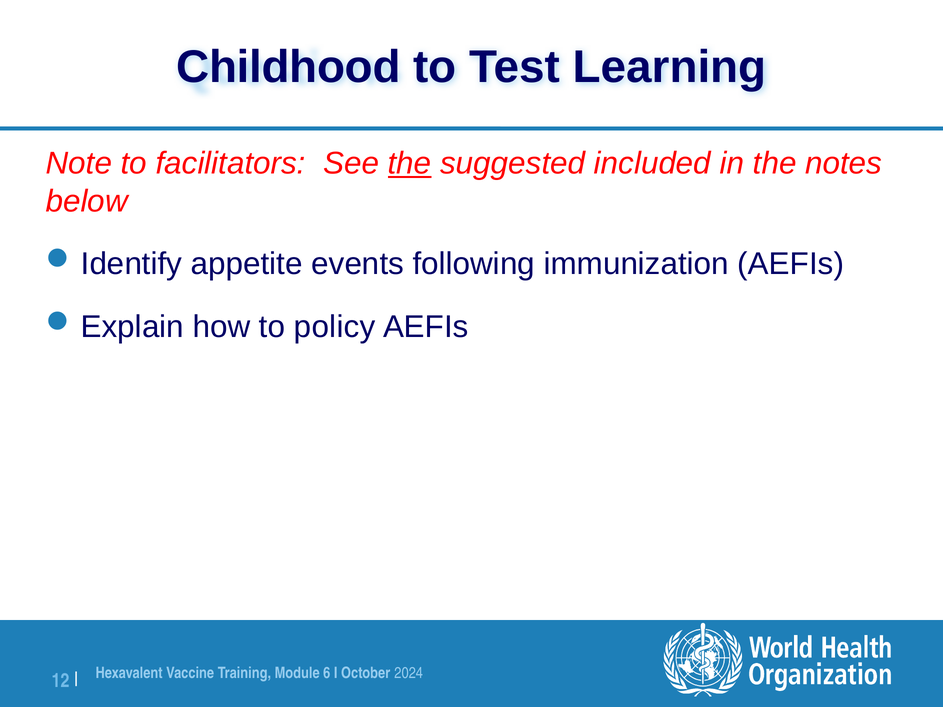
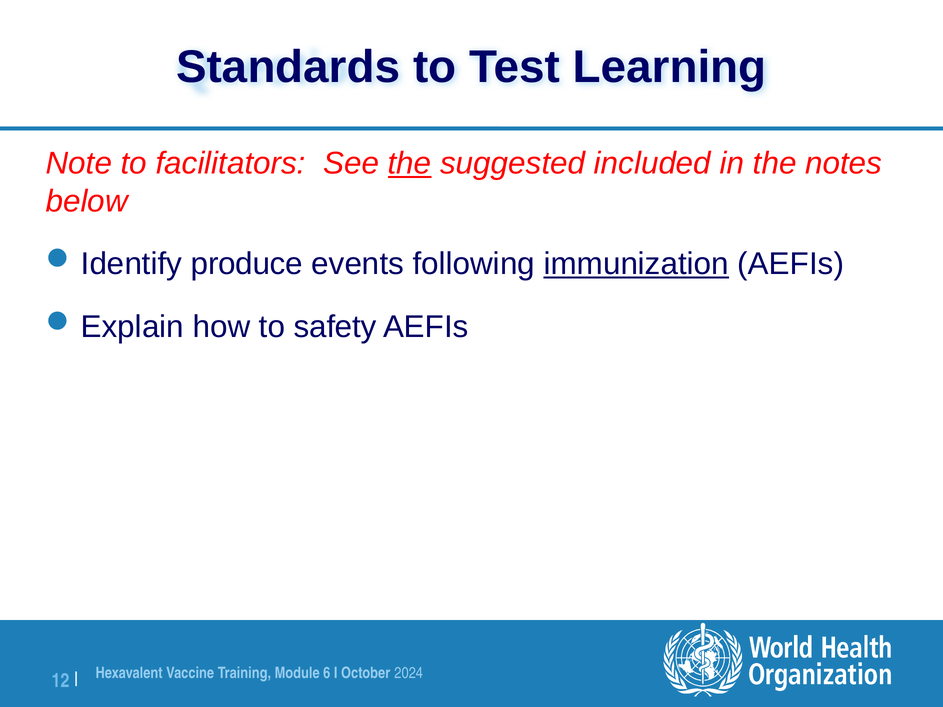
Childhood: Childhood -> Standards (288, 67)
appetite: appetite -> produce (247, 264)
immunization underline: none -> present (636, 264)
policy: policy -> safety (335, 327)
